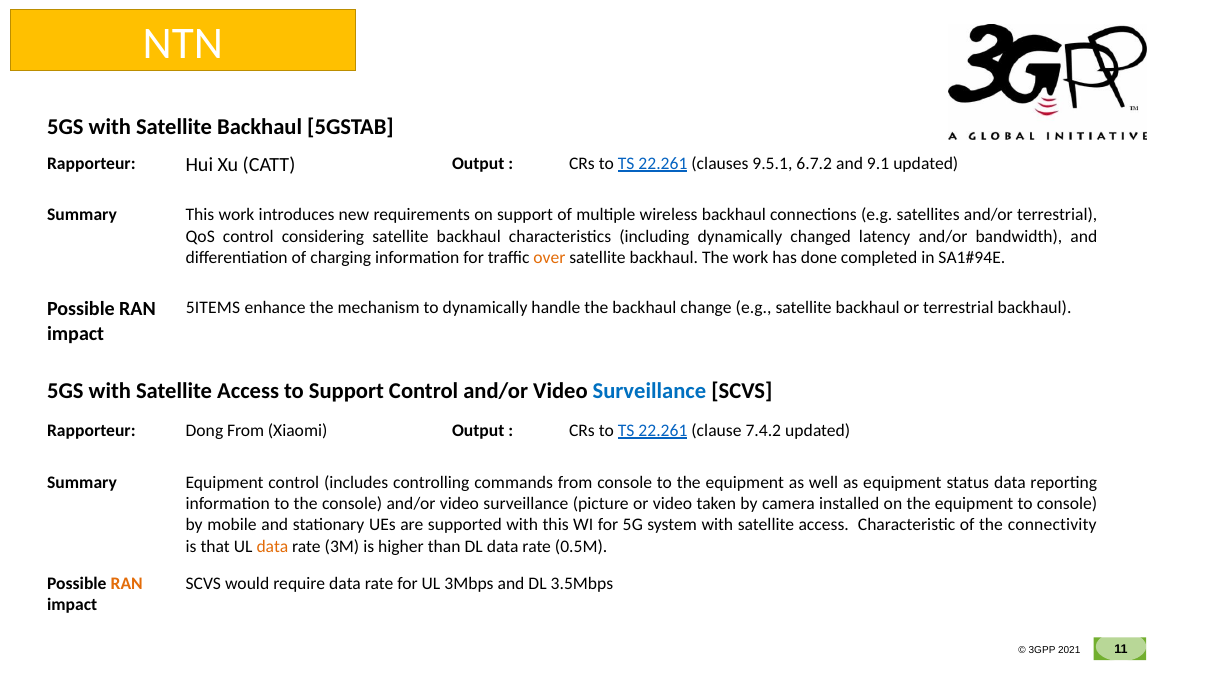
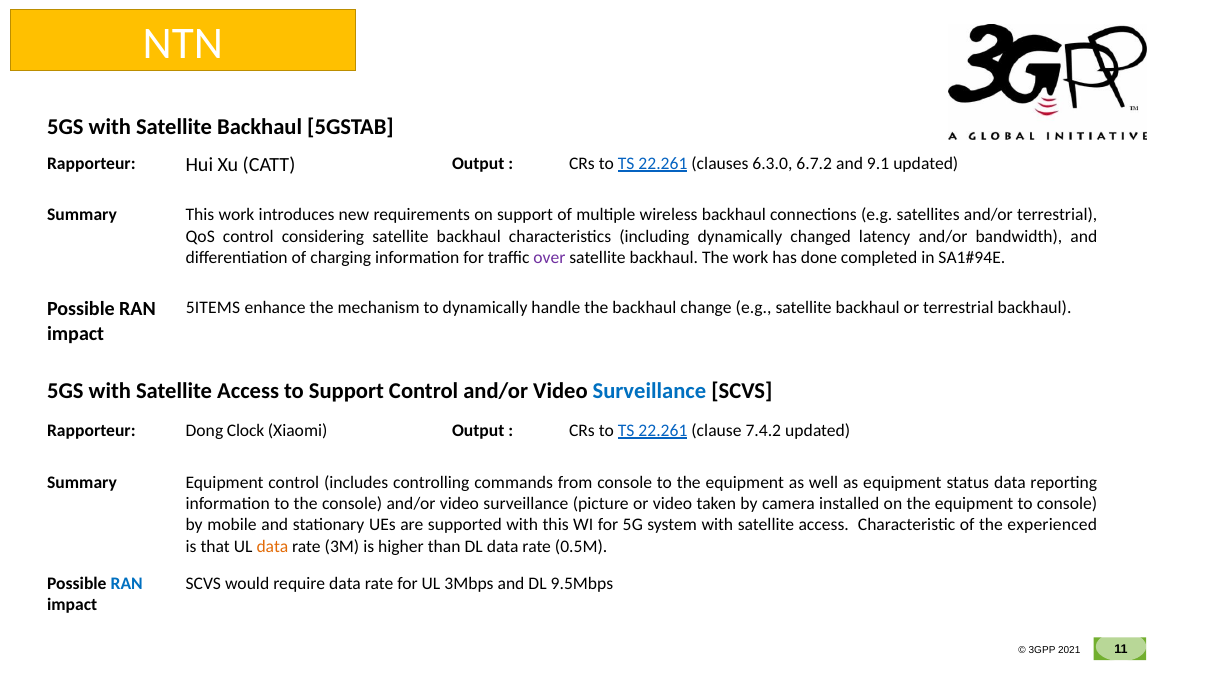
9.5.1: 9.5.1 -> 6.3.0 (772, 163)
over colour: orange -> purple (549, 258)
Dong From: From -> Clock (246, 430)
connectivity: connectivity -> experienced (1052, 525)
RAN colour: orange -> blue (127, 583)
3.5Mbps: 3.5Mbps -> 9.5Mbps (582, 583)
